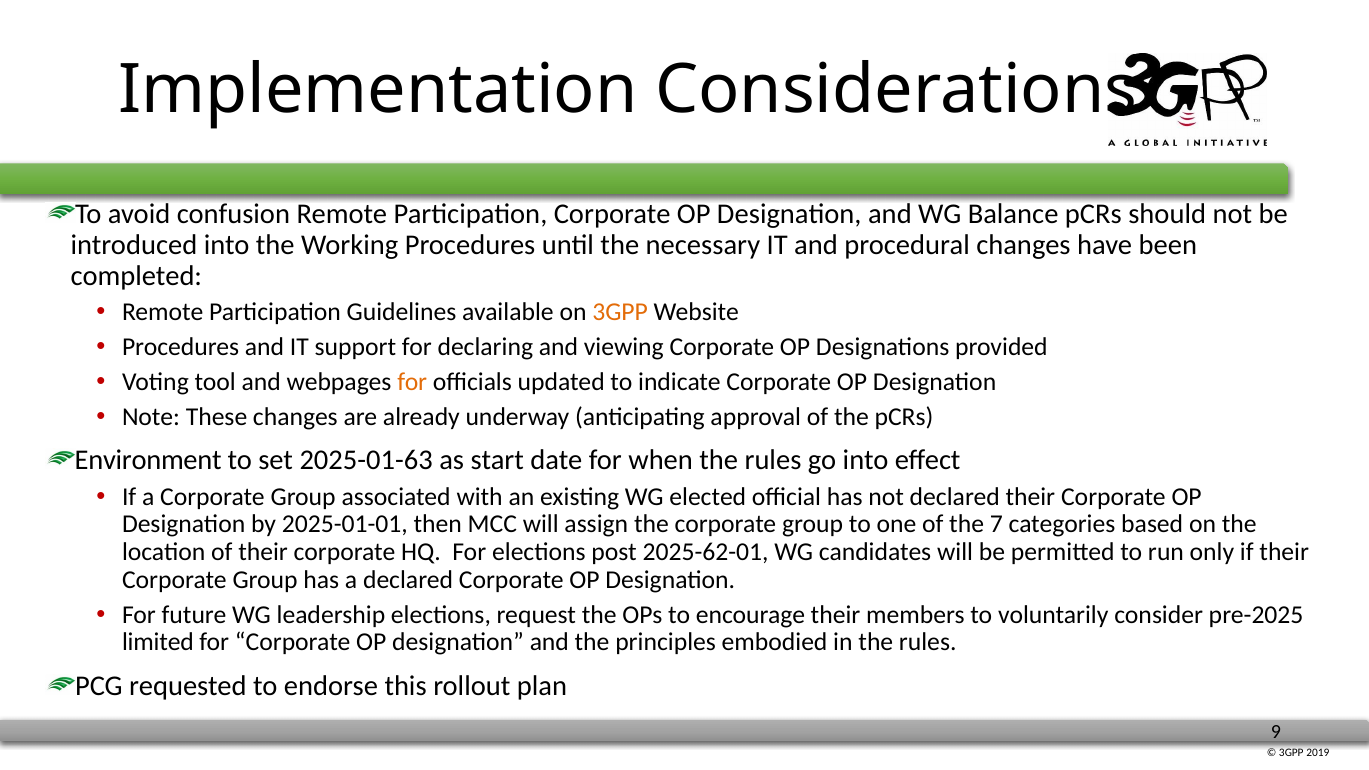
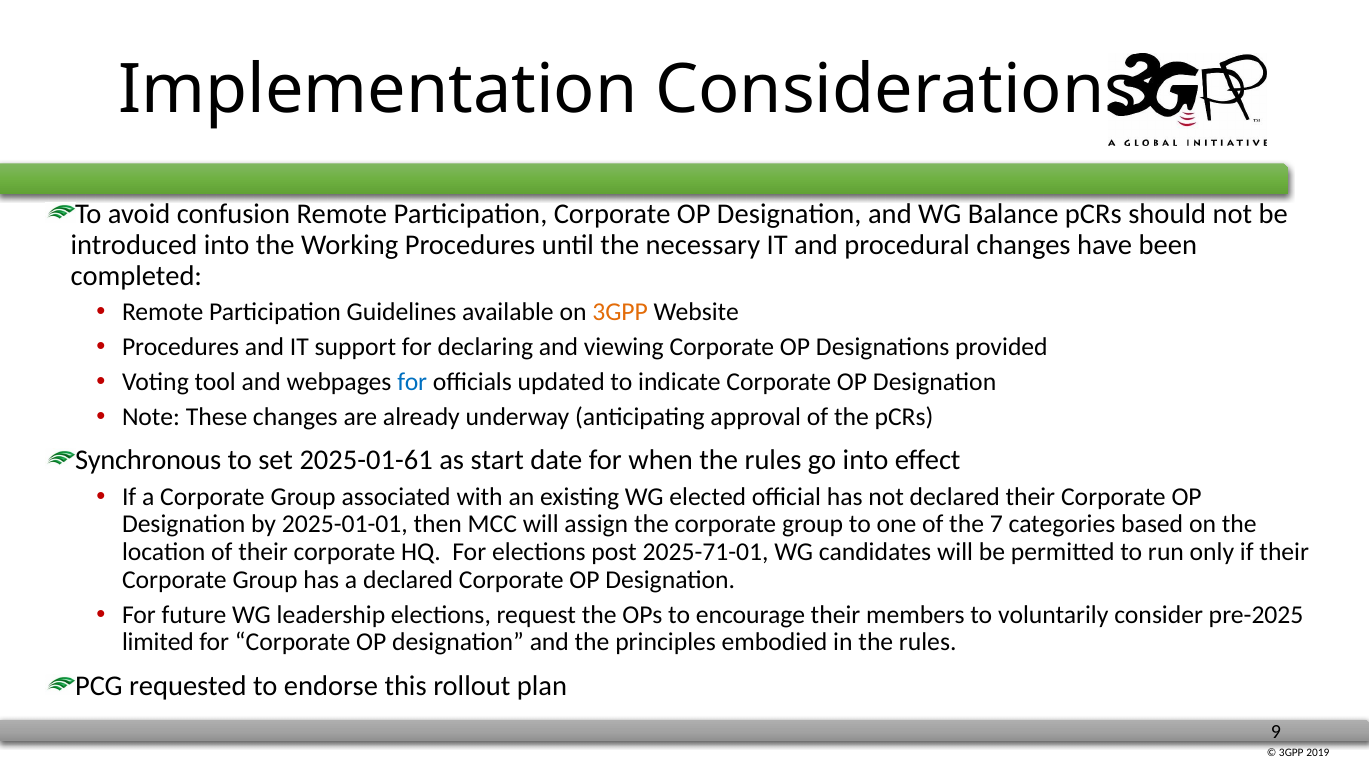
for colour: orange -> blue (412, 382)
Environment: Environment -> Synchronous (148, 460)
2025-01-63: 2025-01-63 -> 2025-01-61 (366, 460)
2025-62-01: 2025-62-01 -> 2025-71-01 (706, 552)
